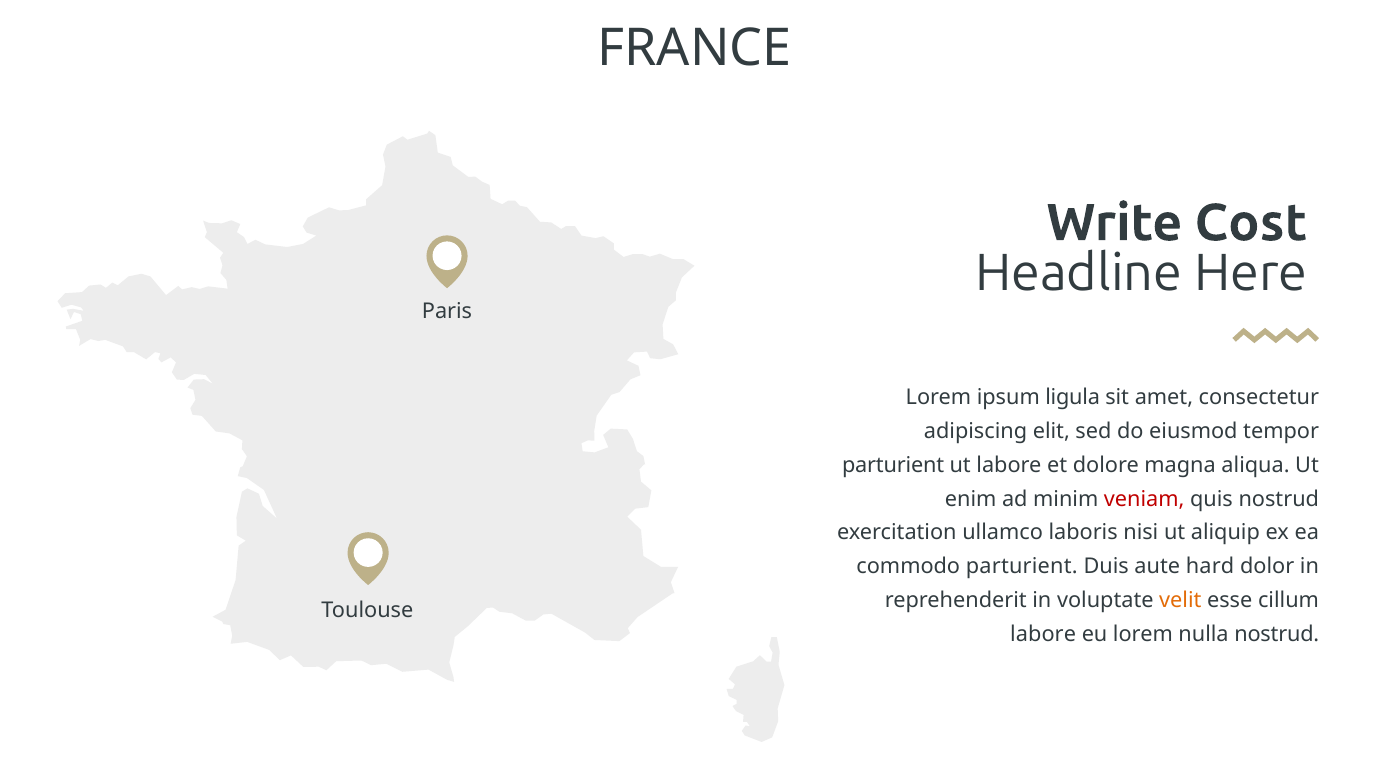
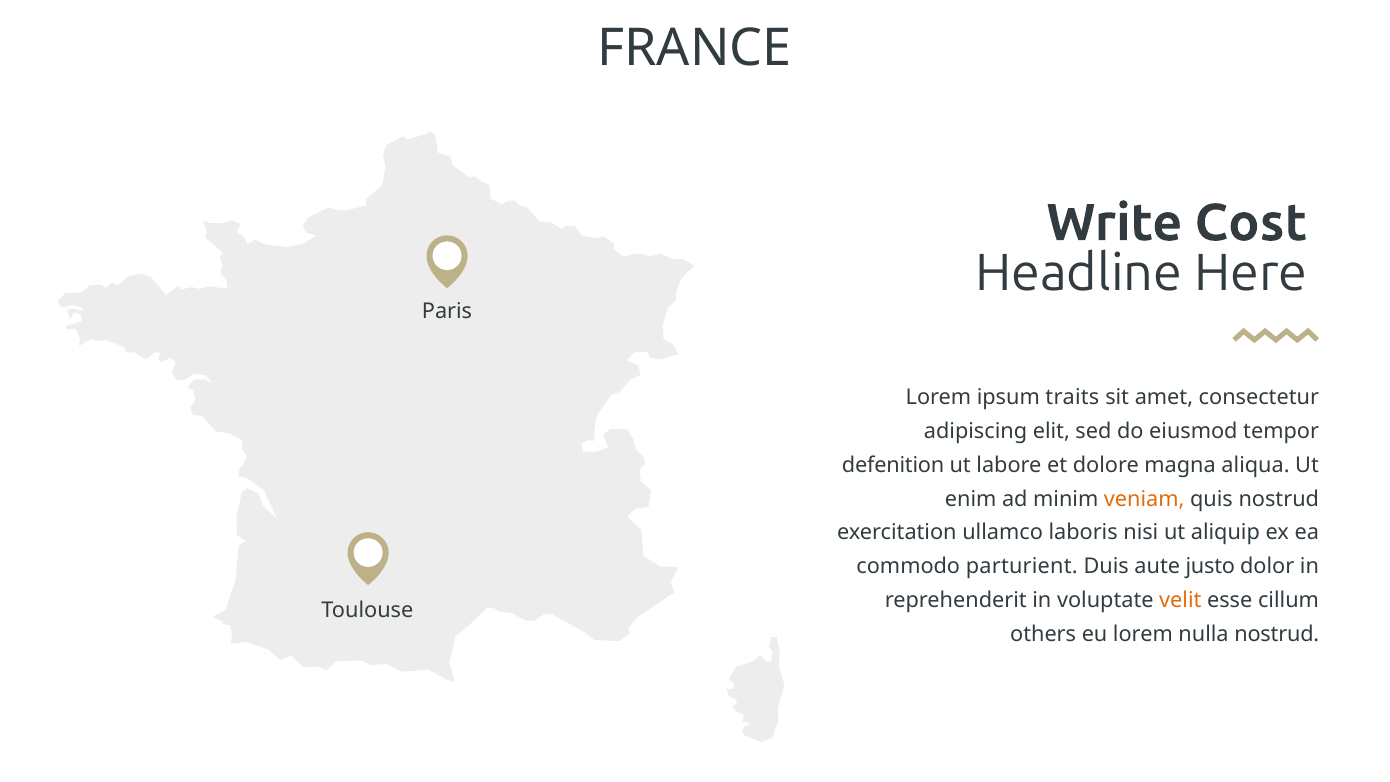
ligula: ligula -> traits (1072, 397)
parturient: parturient -> defenition (893, 465)
veniam colour: red -> orange (1144, 499)
hard: hard -> justo (1210, 567)
labore: labore -> others (1043, 634)
